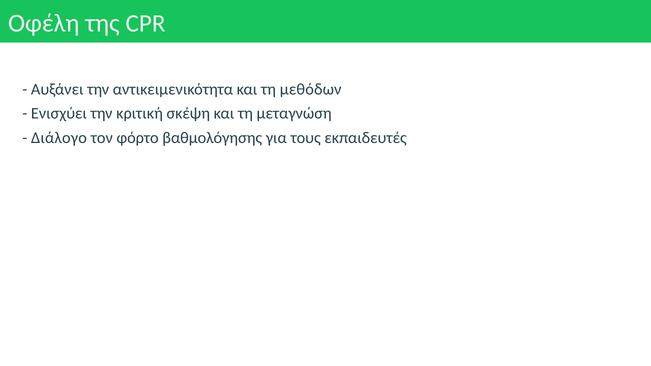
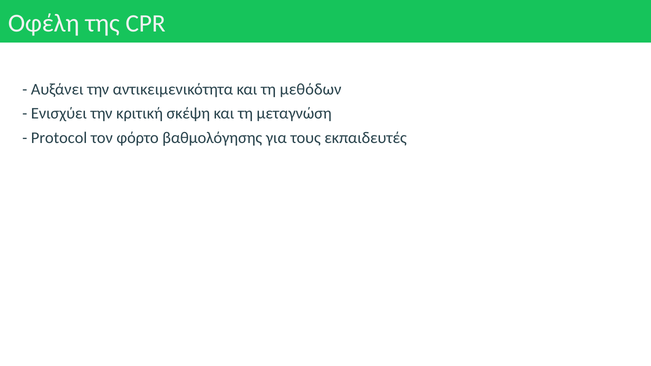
Διάλογο: Διάλογο -> Protocol (59, 138)
